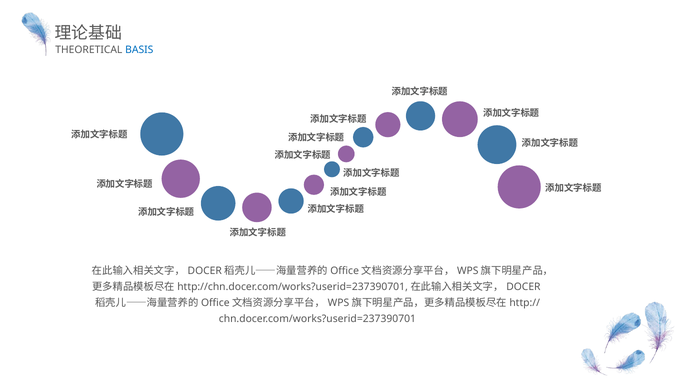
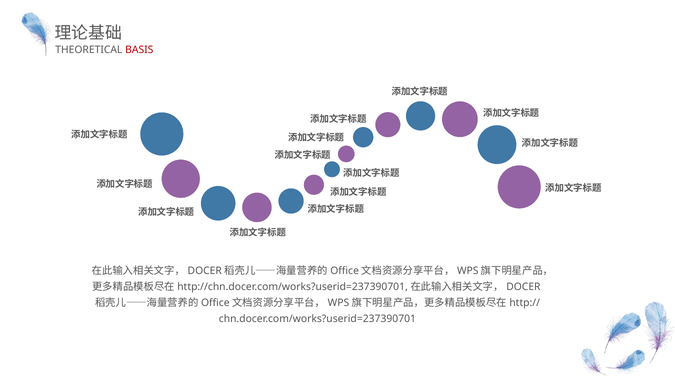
BASIS colour: blue -> red (139, 50)
